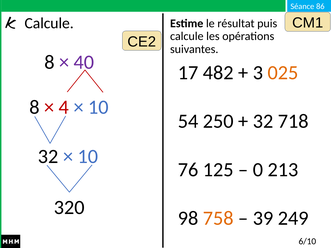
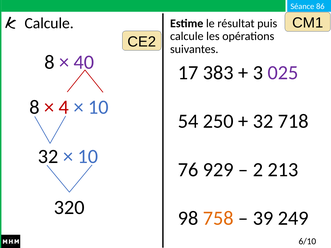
482: 482 -> 383 (218, 73)
025 colour: orange -> purple (283, 73)
125: 125 -> 929 (218, 170)
0: 0 -> 2 (258, 170)
